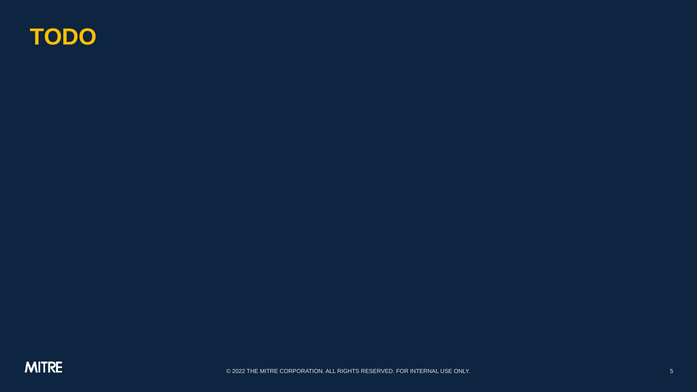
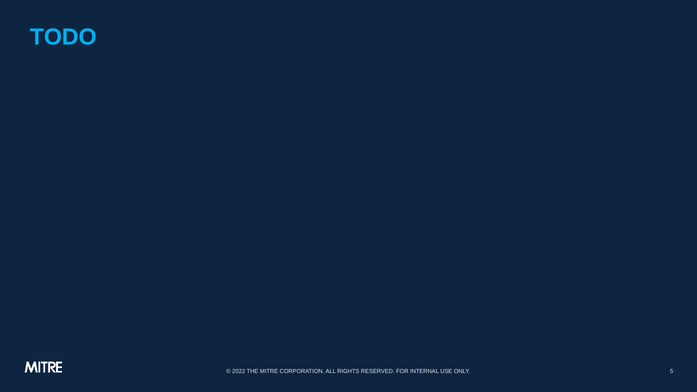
TODO colour: yellow -> light blue (63, 37)
